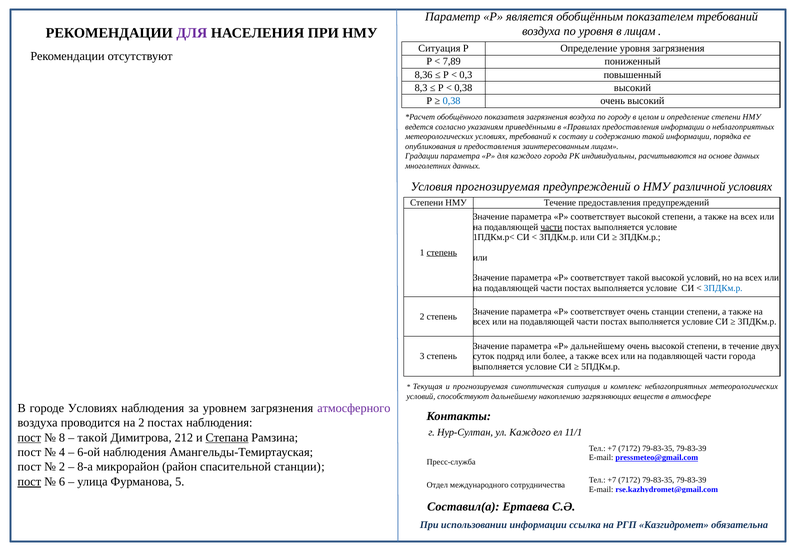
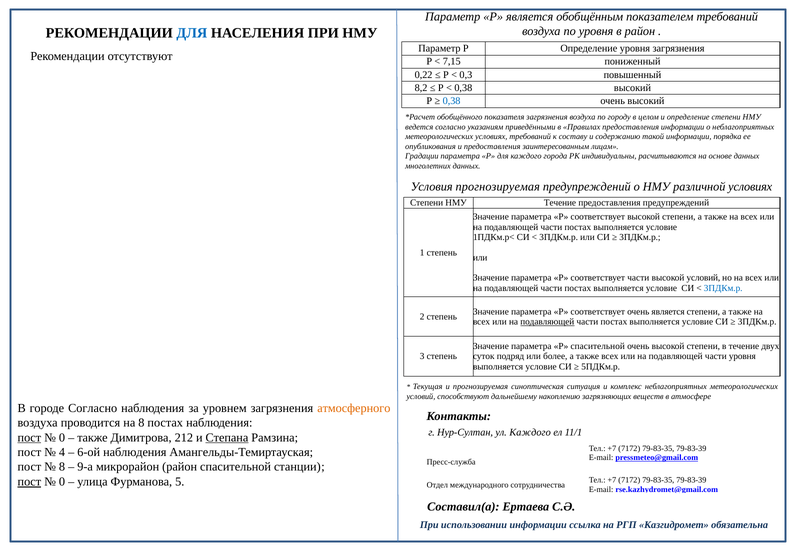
в лицам: лицам -> район (640, 31)
ДЛЯ colour: purple -> blue (192, 33)
Ситуация: Ситуация -> Параметр (439, 48)
7,89: 7,89 -> 7,15 (452, 62)
8,36: 8,36 -> 0,22 (424, 75)
8,3: 8,3 -> 8,2 (421, 88)
части underline: present -> none (551, 227)
степень underline: present -> none (442, 253)
соответствует такой: такой -> части (638, 278)
очень станции: станции -> является (668, 312)
подавляющей underline: none -> present (547, 322)
Р дальнейшему: дальнейшему -> спасительной (598, 346)
части города: города -> уровня (742, 356)
городе Условиях: Условиях -> Согласно (93, 408)
атмосферного colour: purple -> orange (354, 408)
на 2: 2 -> 8 (141, 423)
8: 8 -> 0 (62, 438)
такой: такой -> также (92, 438)
2: 2 -> 8 (62, 467)
8-а: 8-а -> 9-а (85, 467)
6: 6 -> 0 (62, 482)
